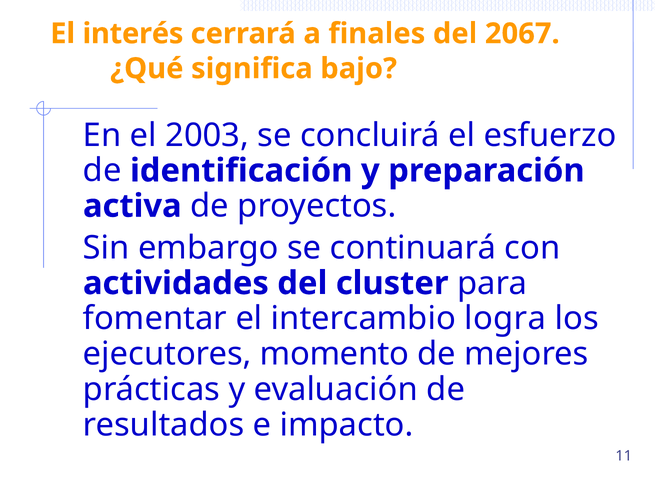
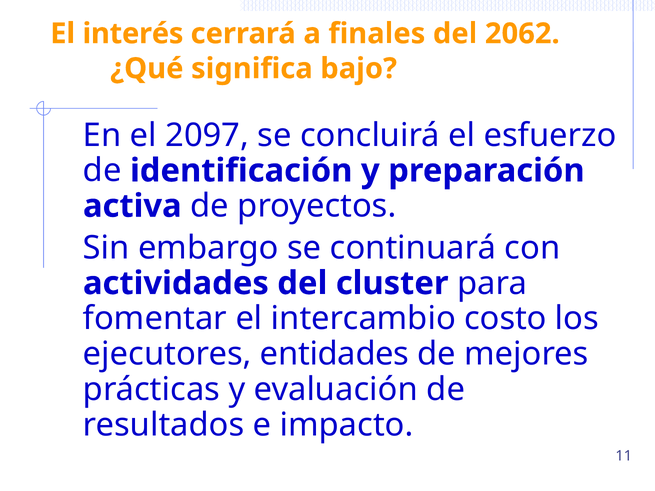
2067: 2067 -> 2062 (522, 34)
2003: 2003 -> 2097 (207, 135)
logra: logra -> costo (505, 319)
momento: momento -> entidades (335, 354)
